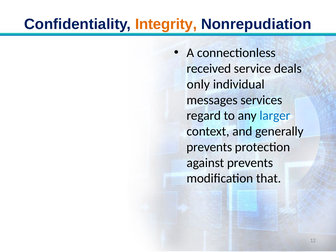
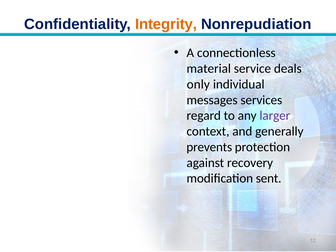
received: received -> material (209, 69)
larger colour: blue -> purple (275, 116)
against prevents: prevents -> recovery (250, 163)
that: that -> sent (269, 178)
